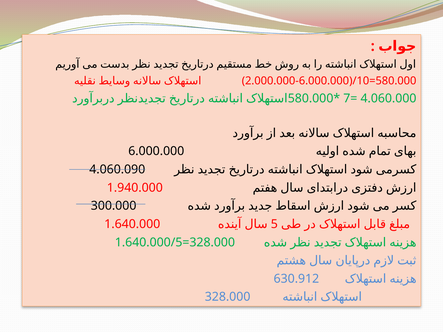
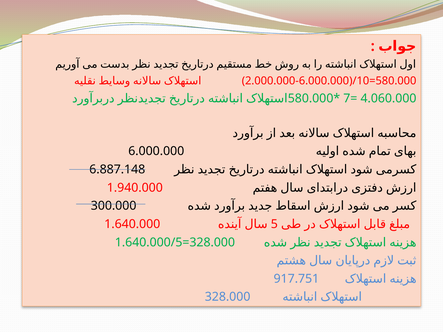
4.060.090: 4.060.090 -> 6.887.148 (117, 170)
630.912: 630.912 -> 917.751 (296, 279)
